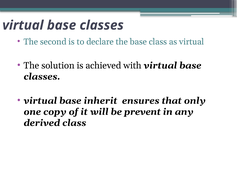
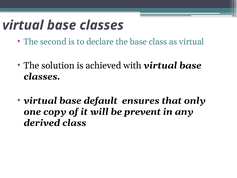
inherit: inherit -> default (101, 101)
